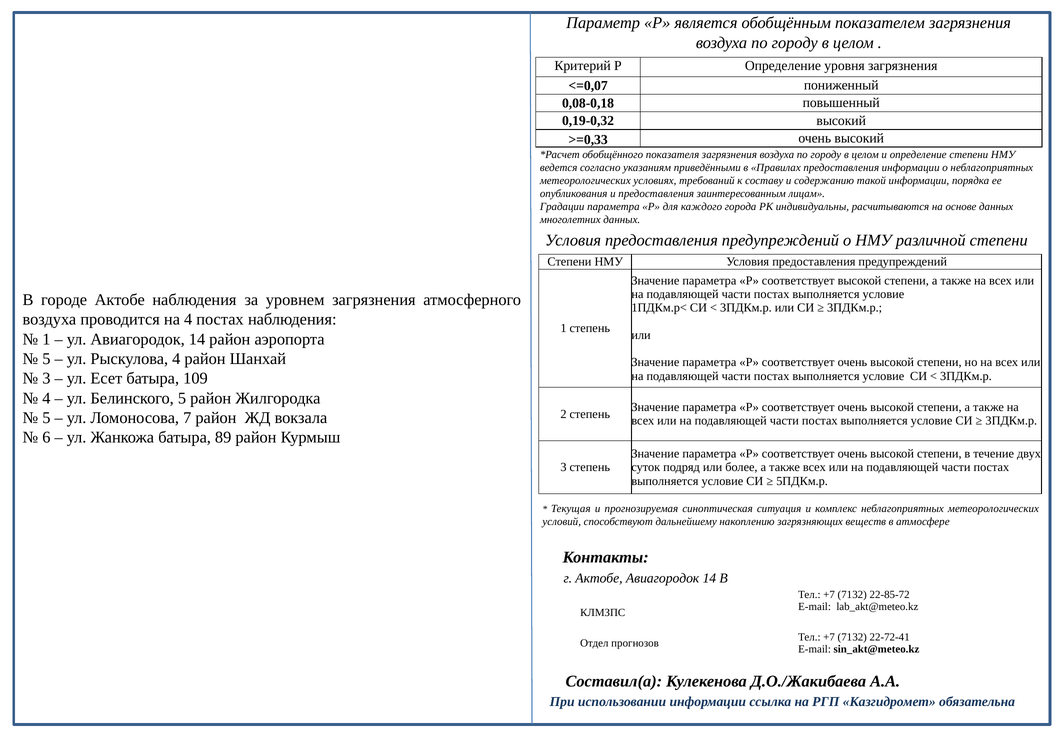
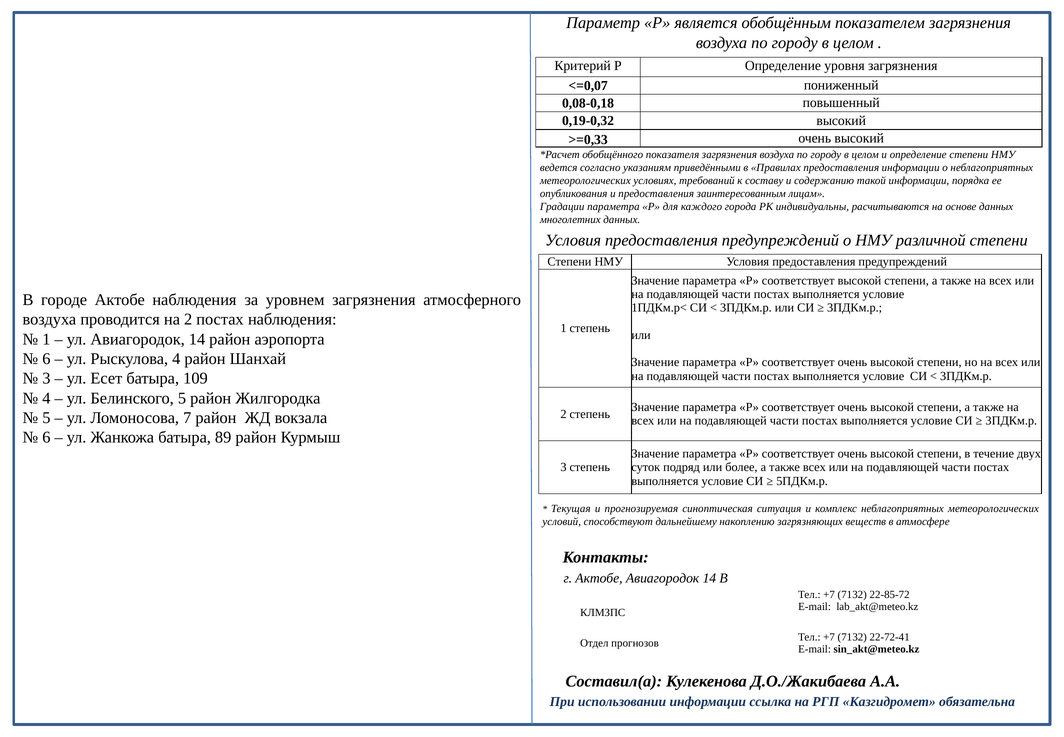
на 4: 4 -> 2 (188, 319)
5: 5 -> 6 (46, 359)
